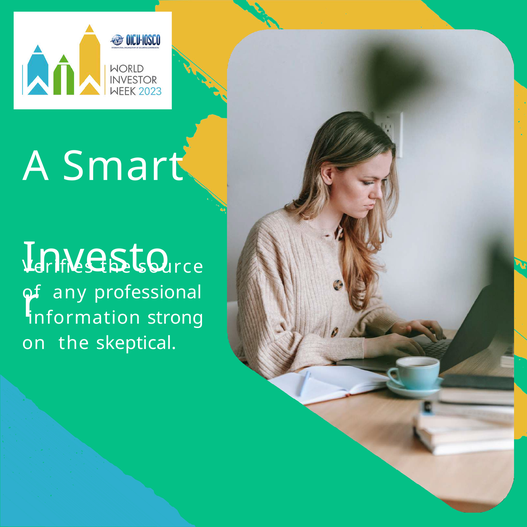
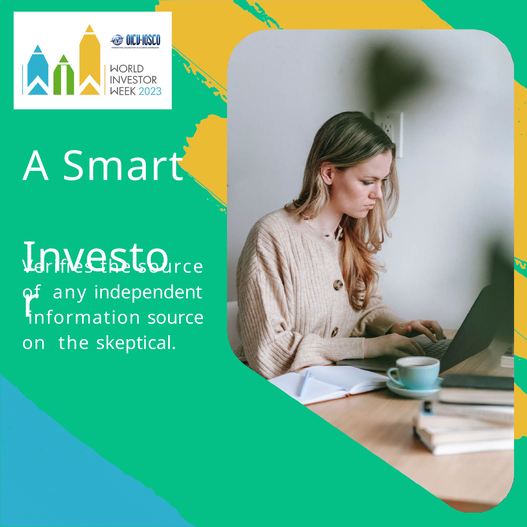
professional: professional -> independent (148, 292)
information strong: strong -> source (176, 318)
